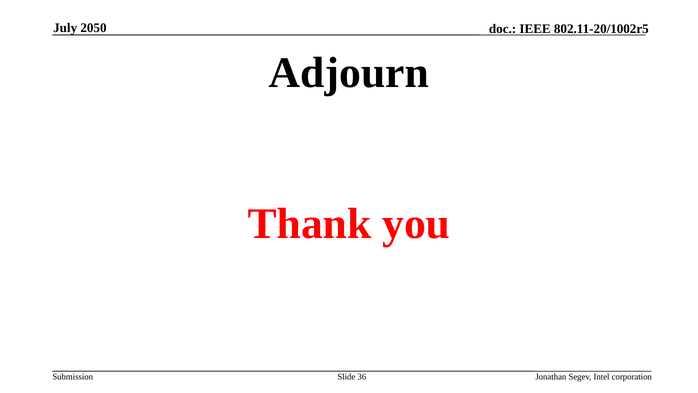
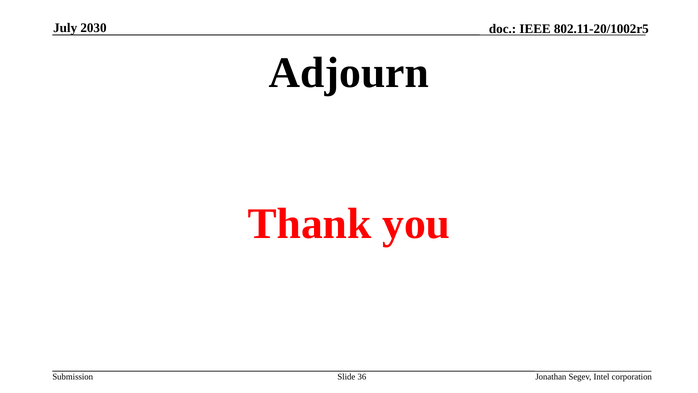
2050: 2050 -> 2030 (93, 28)
